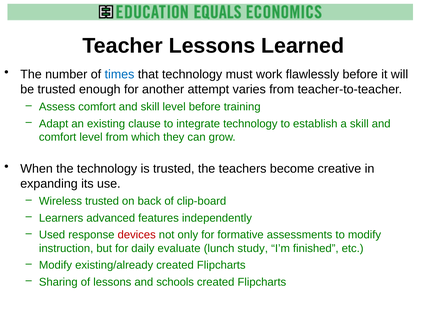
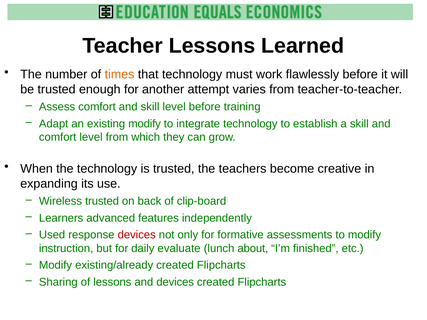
times colour: blue -> orange (120, 75)
existing clause: clause -> modify (145, 124)
study: study -> about (253, 249)
and schools: schools -> devices (175, 282)
